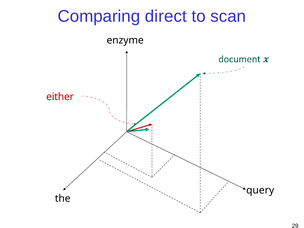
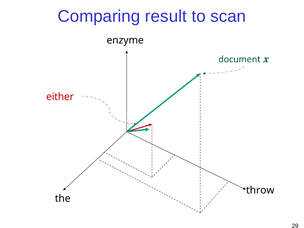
direct: direct -> result (166, 16)
query: query -> throw (260, 190)
